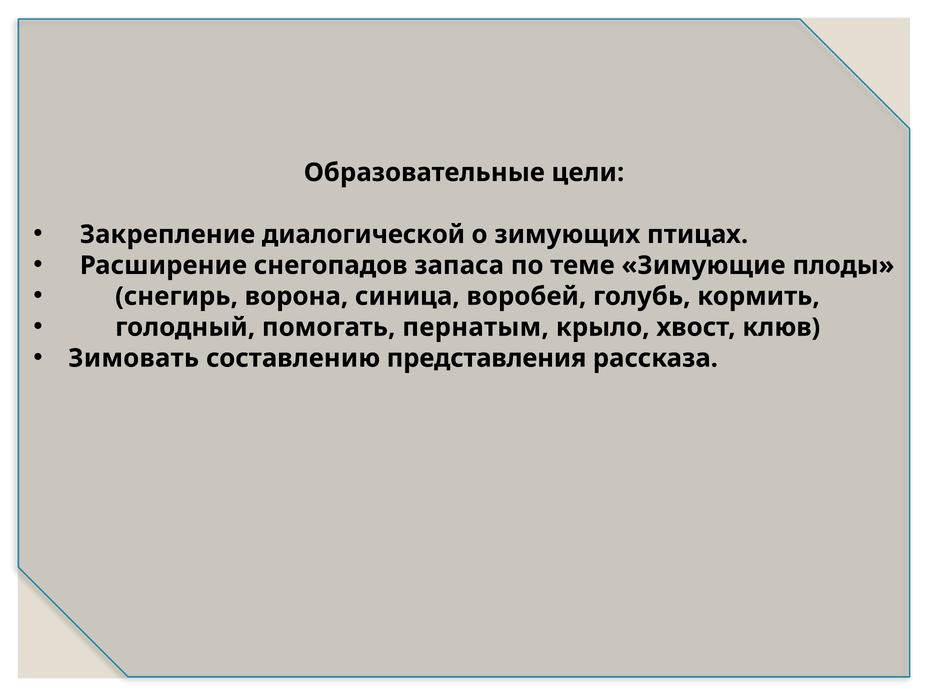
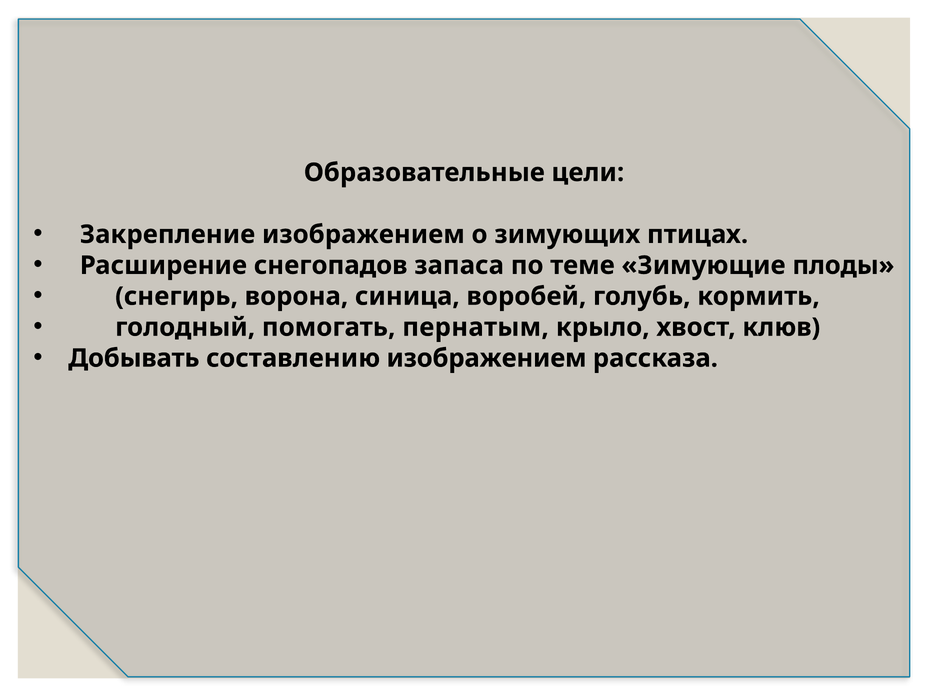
Закрепление диалогической: диалогической -> изображением (363, 234)
Зимовать: Зимовать -> Добывать (134, 358)
составлению представления: представления -> изображением (487, 358)
